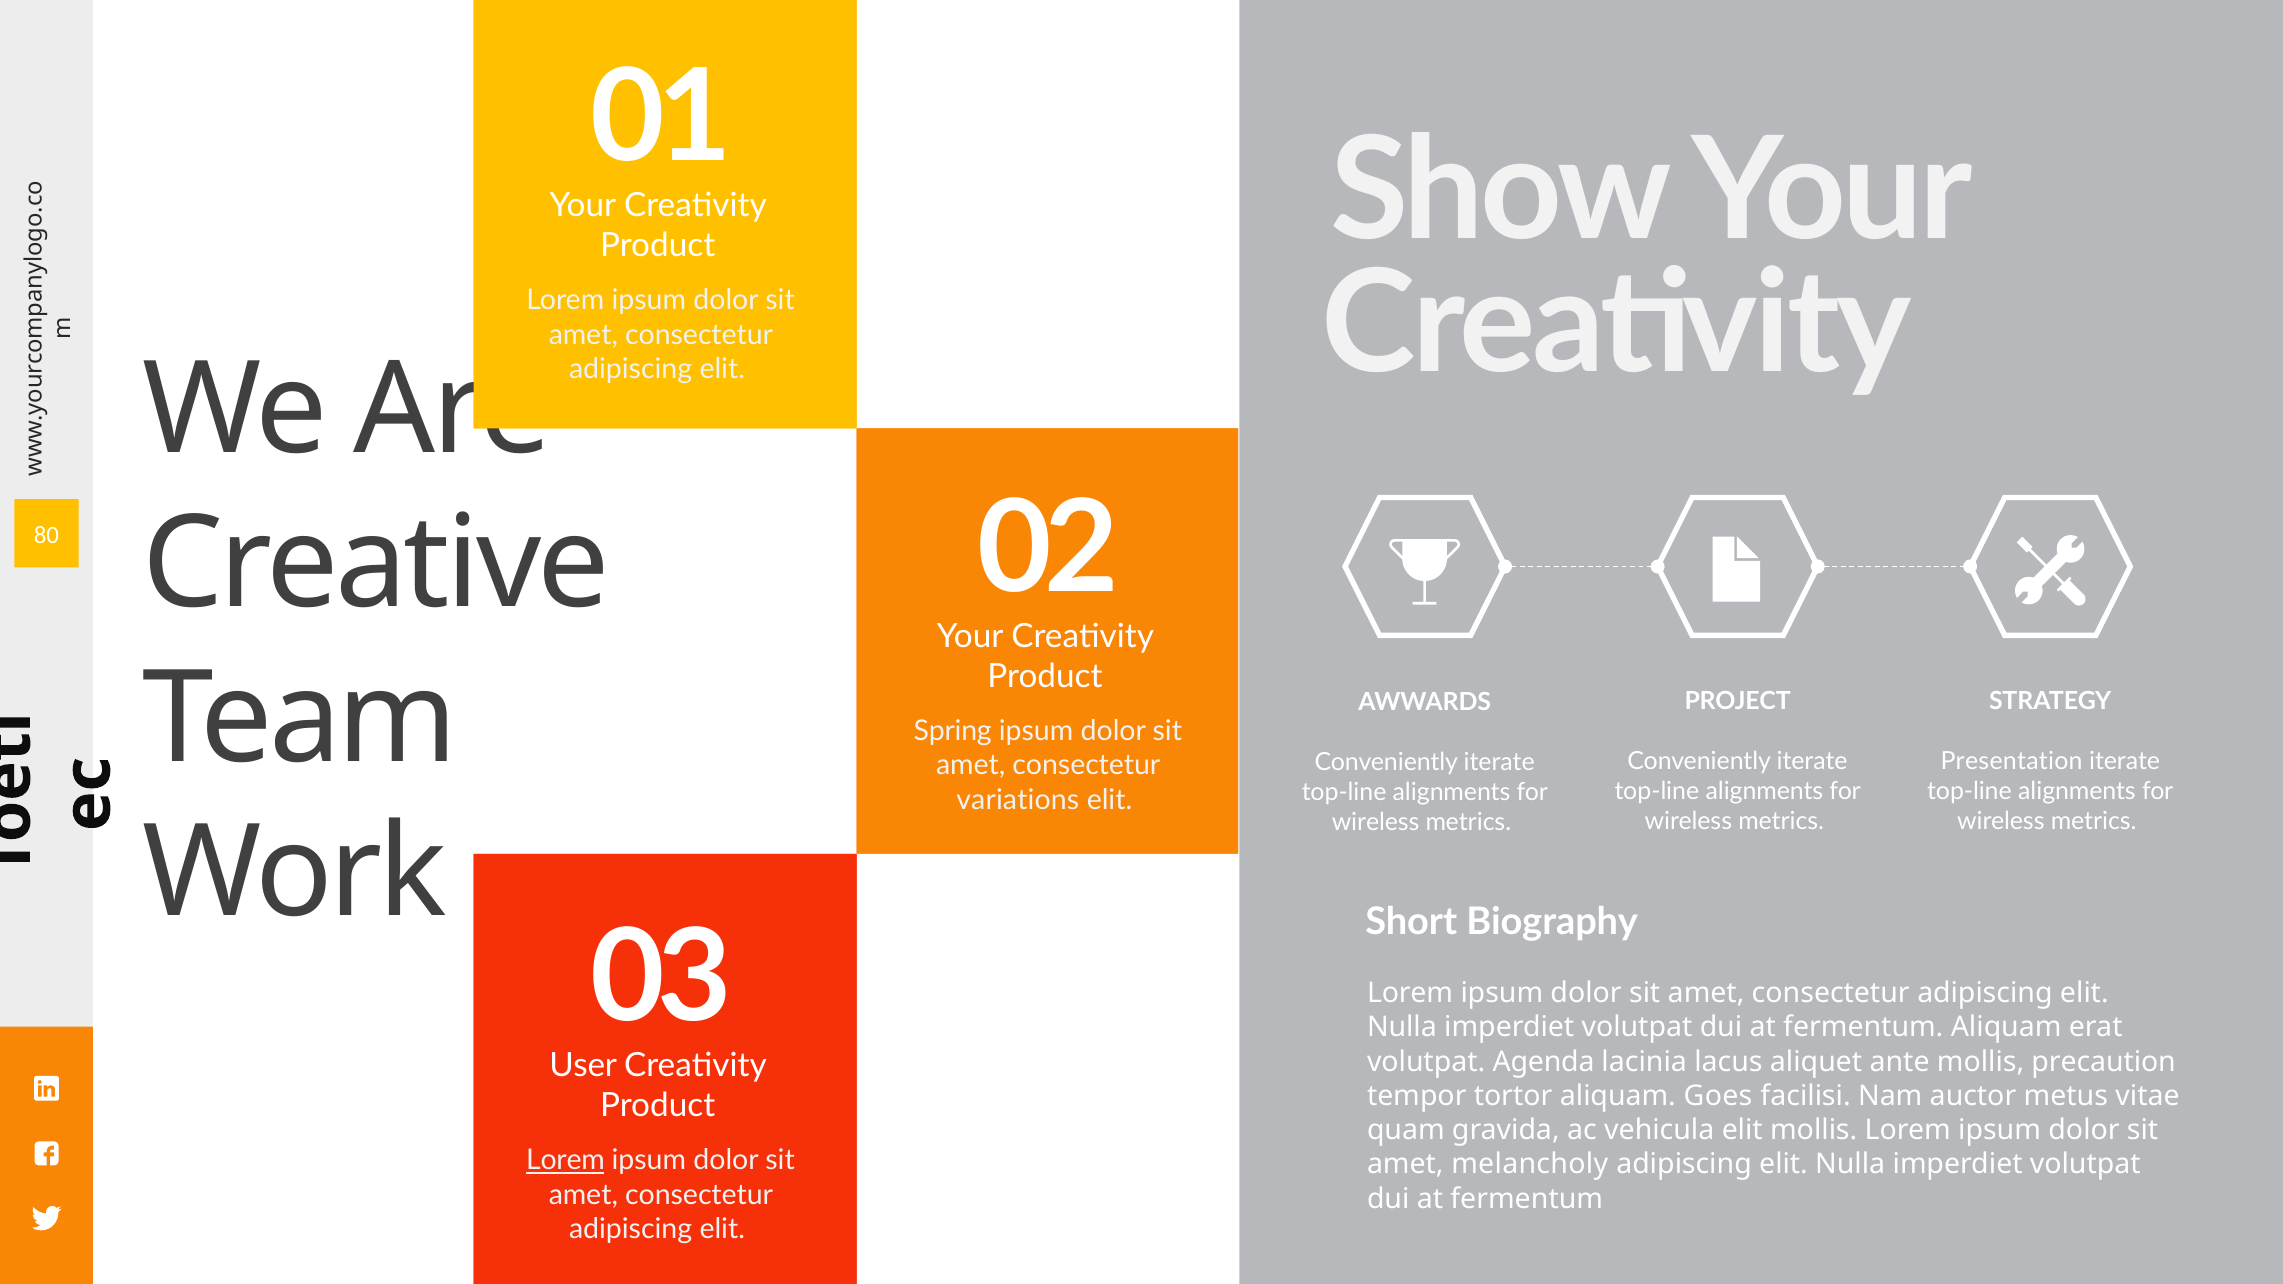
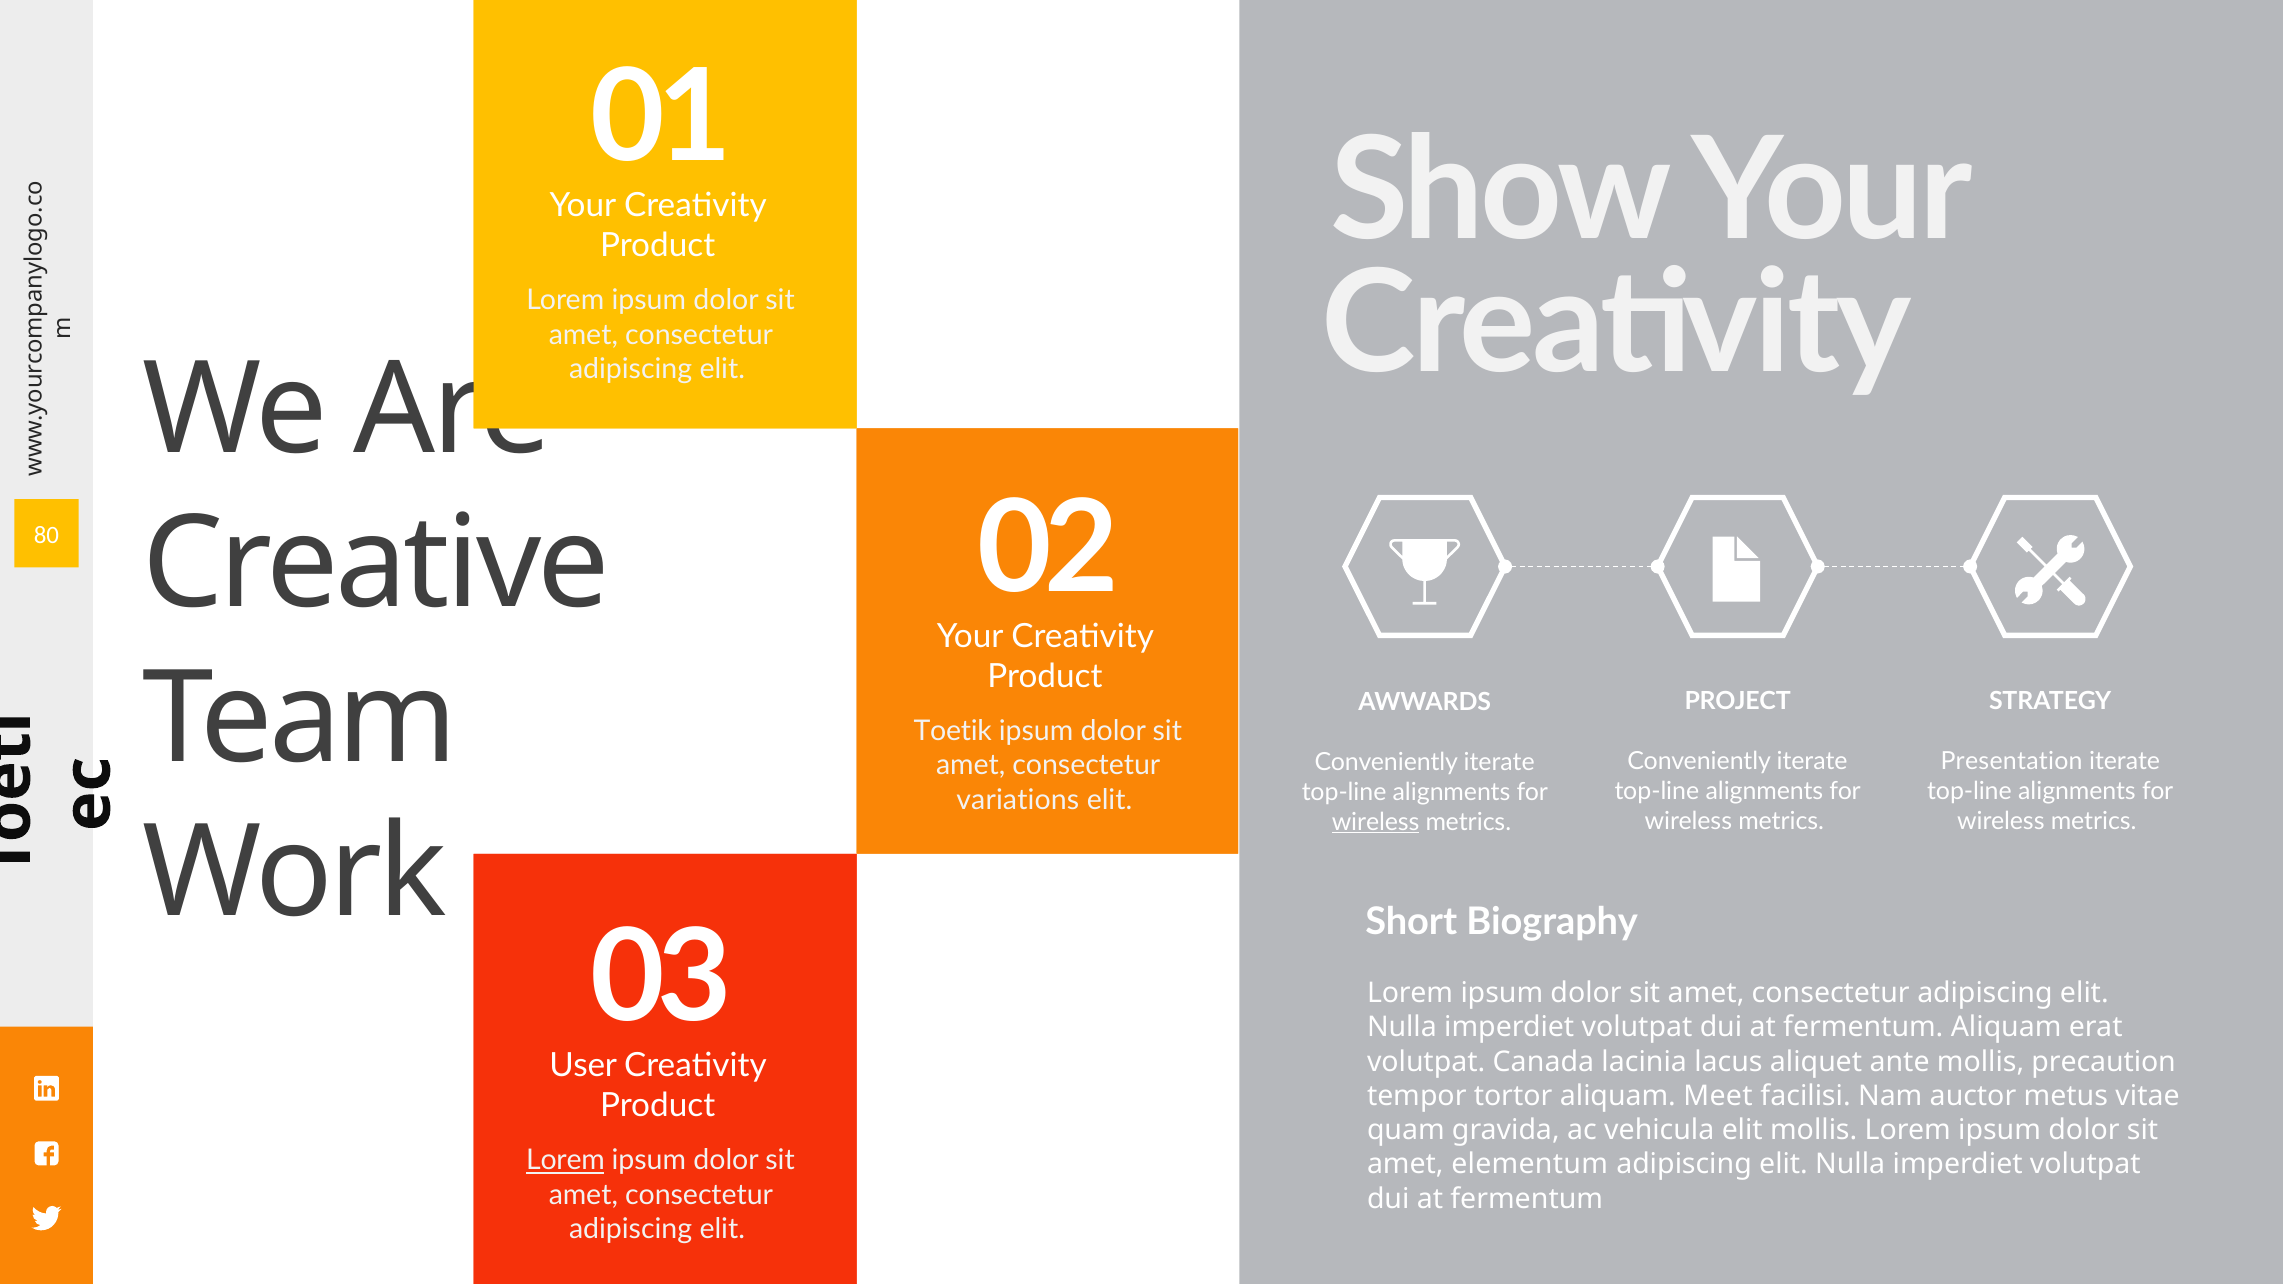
Spring: Spring -> Toetik (953, 731)
wireless underline: none -> present (1376, 822)
Agenda: Agenda -> Canada (1543, 1062)
Goes: Goes -> Meet (1718, 1096)
melancholy: melancholy -> elementum (1530, 1165)
